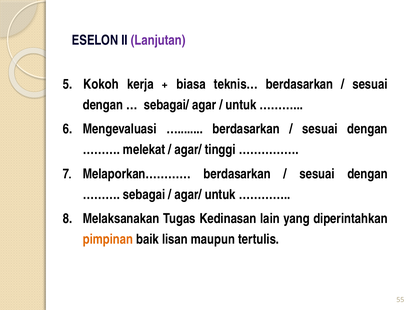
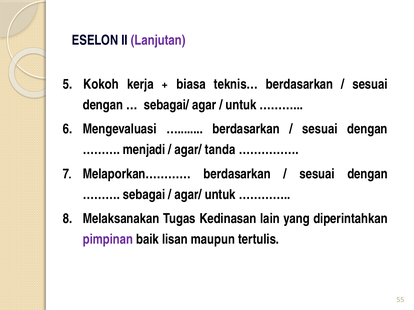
melekat: melekat -> menjadi (144, 150)
tinggi: tinggi -> tanda (220, 150)
pimpinan colour: orange -> purple (108, 240)
